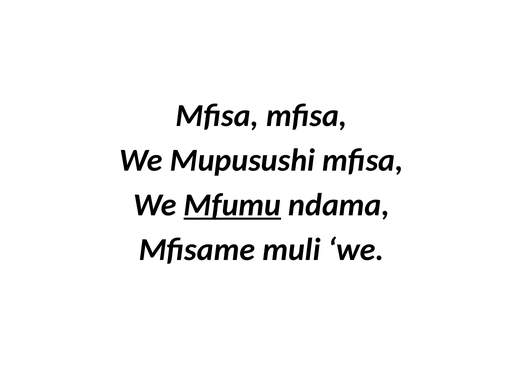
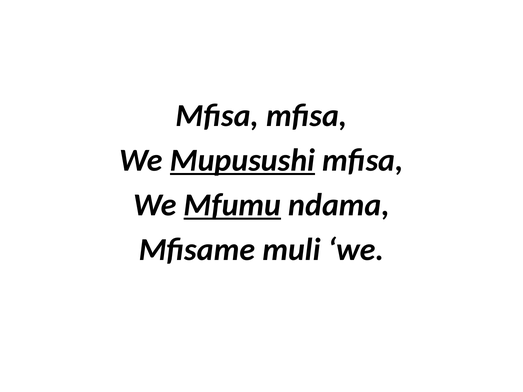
Mupusushi underline: none -> present (242, 160)
